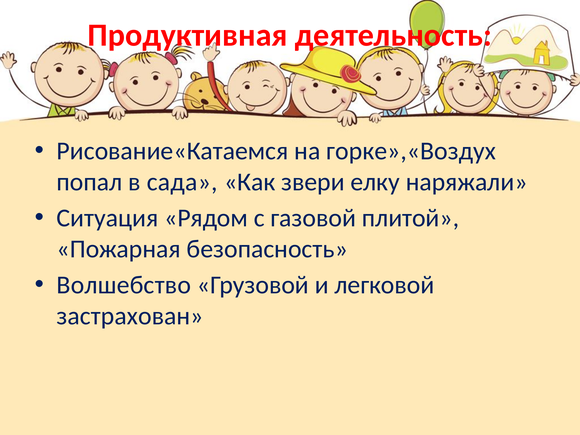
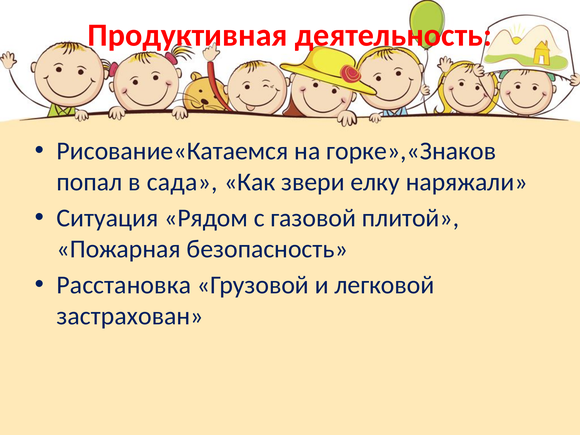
горке»,«Воздух: горке»,«Воздух -> горке»,«Знаков (411, 151)
Волшебство: Волшебство -> Расстановка (124, 285)
